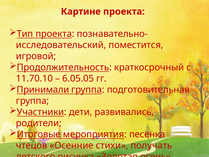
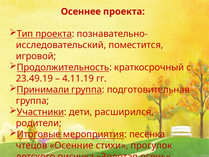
Картине: Картине -> Осеннее (81, 12)
11.70.10: 11.70.10 -> 23.49.19 (34, 78)
6.05.05: 6.05.05 -> 4.11.19 (78, 78)
развивались: развивались -> расширился (124, 112)
получать: получать -> прогулок (151, 145)
